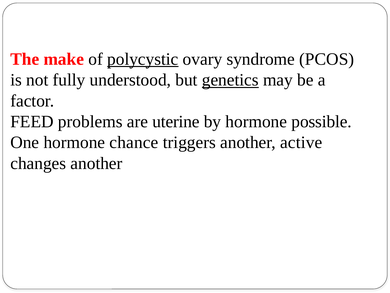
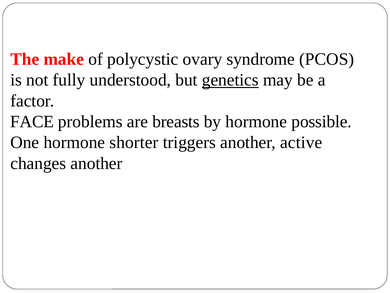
polycystic underline: present -> none (143, 59)
FEED: FEED -> FACE (32, 121)
uterine: uterine -> breasts (176, 121)
chance: chance -> shorter (134, 142)
